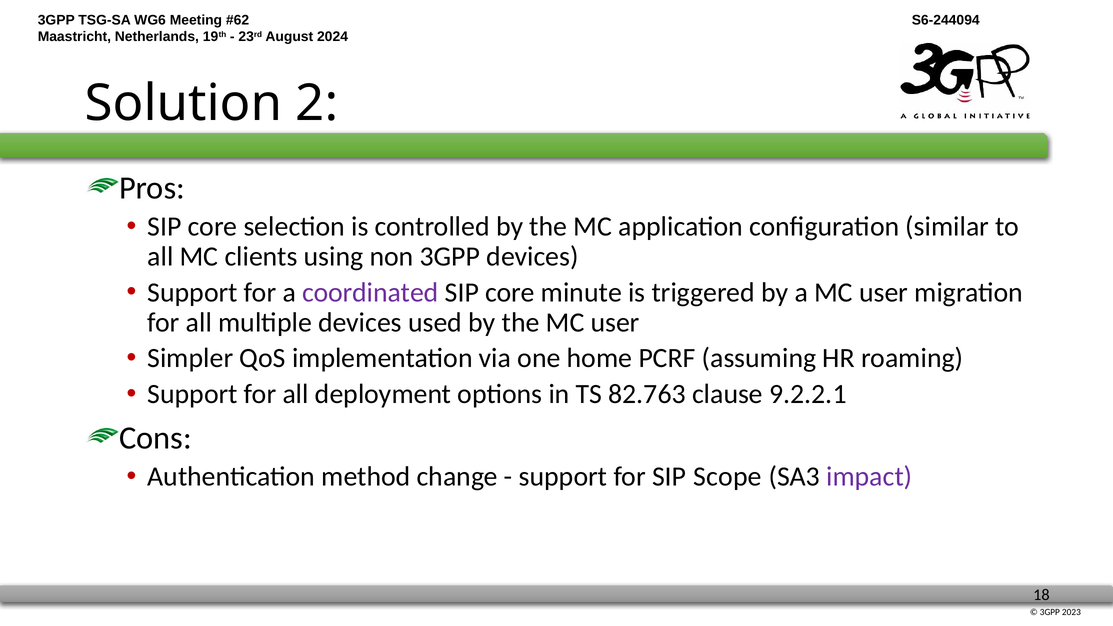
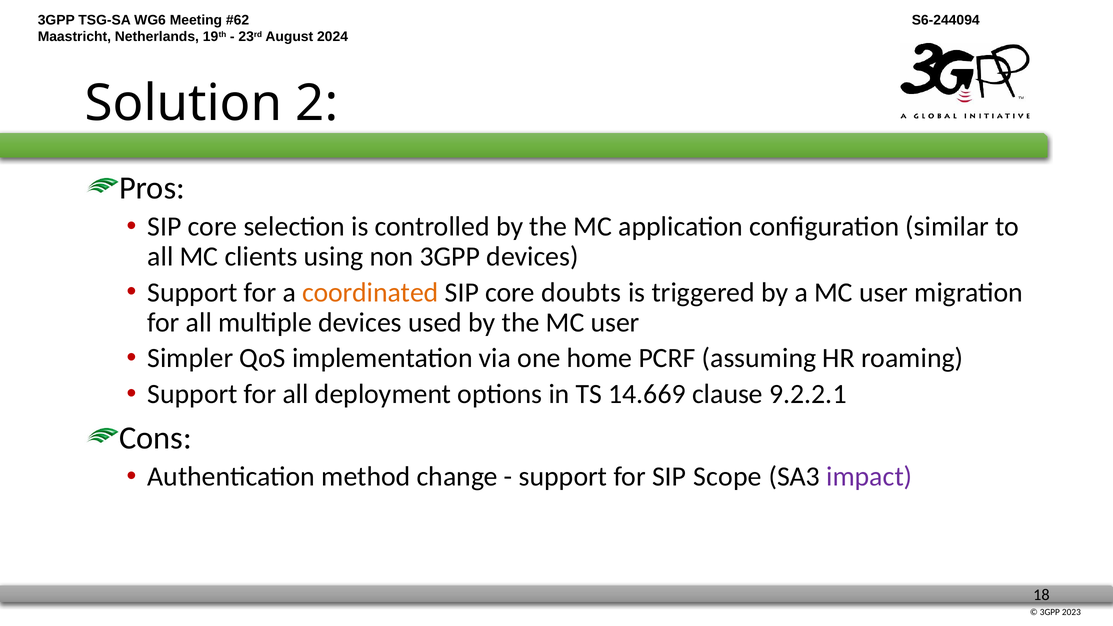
coordinated colour: purple -> orange (370, 292)
minute: minute -> doubts (581, 292)
82.763: 82.763 -> 14.669 (647, 394)
